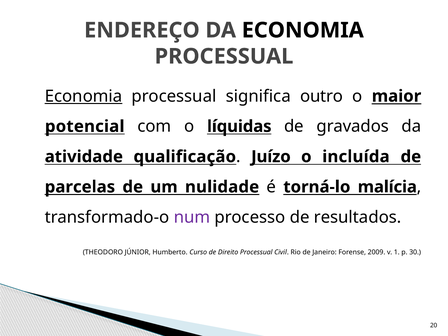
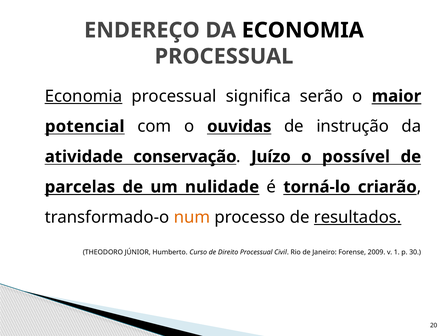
outro: outro -> serão (322, 96)
líquidas: líquidas -> ouvidas (239, 126)
gravados: gravados -> instrução (353, 126)
qualificação: qualificação -> conservação (185, 157)
incluída: incluída -> possível (356, 157)
malícia: malícia -> criarão (387, 187)
num colour: purple -> orange (192, 217)
resultados underline: none -> present (358, 217)
